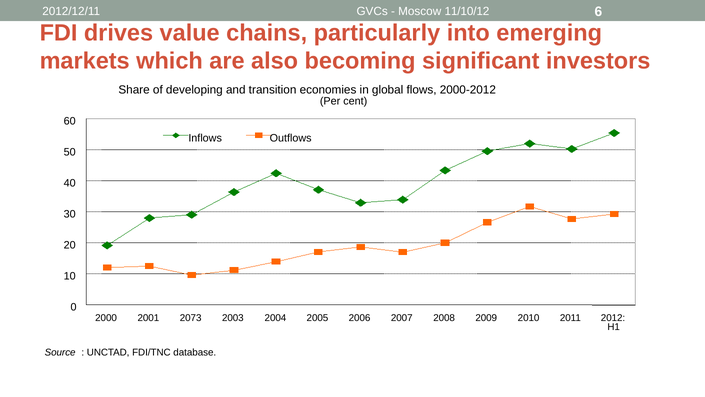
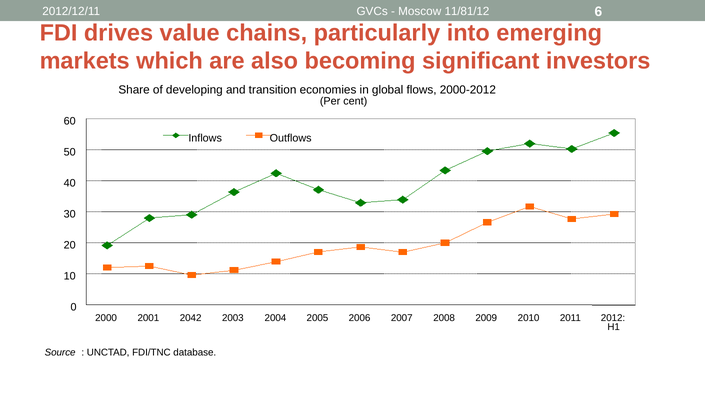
11/10/12: 11/10/12 -> 11/81/12 (467, 11)
2073: 2073 -> 2042 (191, 318)
